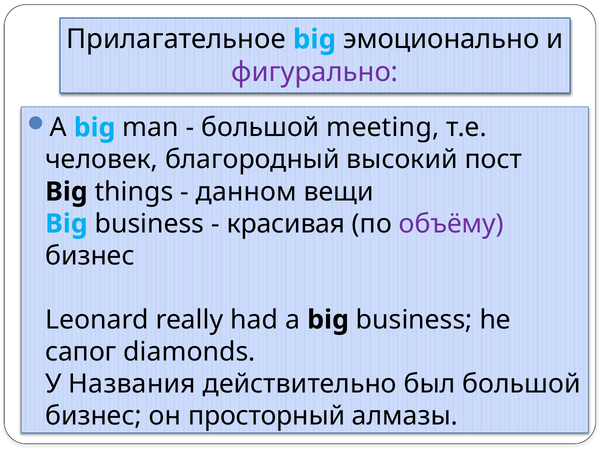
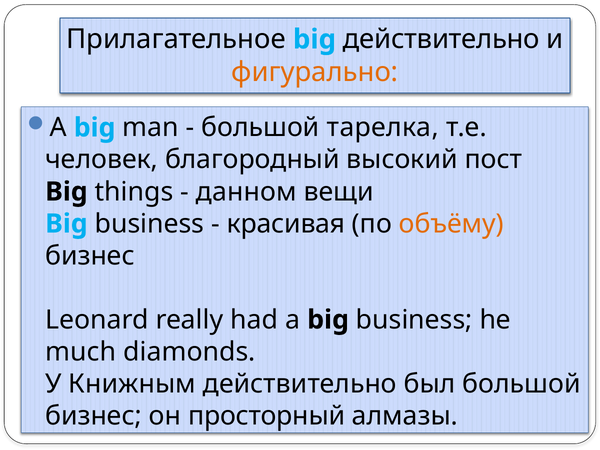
big эмоционально: эмоционально -> действительно (441, 39)
фигурально colour: purple -> orange (315, 72)
meeting: meeting -> тарелка (383, 128)
объёму colour: purple -> orange (451, 224)
сапог: сапог -> much (81, 352)
Названия: Названия -> Книжным (132, 384)
